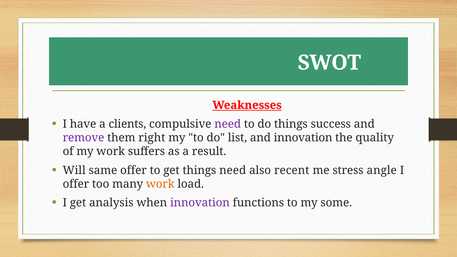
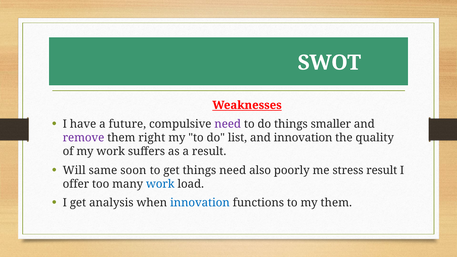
clients: clients -> future (127, 124)
success: success -> smaller (331, 124)
same offer: offer -> soon (133, 170)
recent: recent -> poorly (292, 170)
stress angle: angle -> result (382, 170)
work colour: orange -> blue (160, 184)
innovation colour: purple -> blue (200, 203)
my some: some -> them (336, 203)
